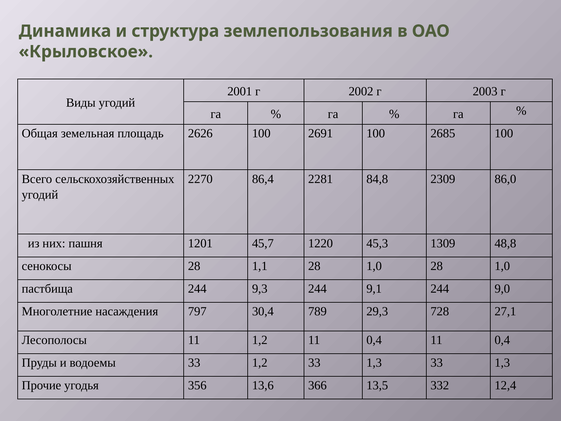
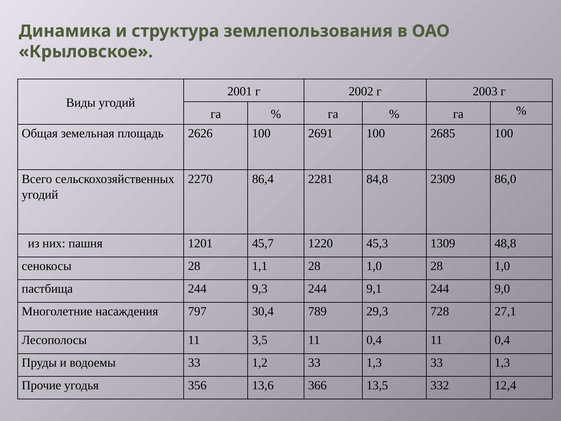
11 1,2: 1,2 -> 3,5 (260, 340)
